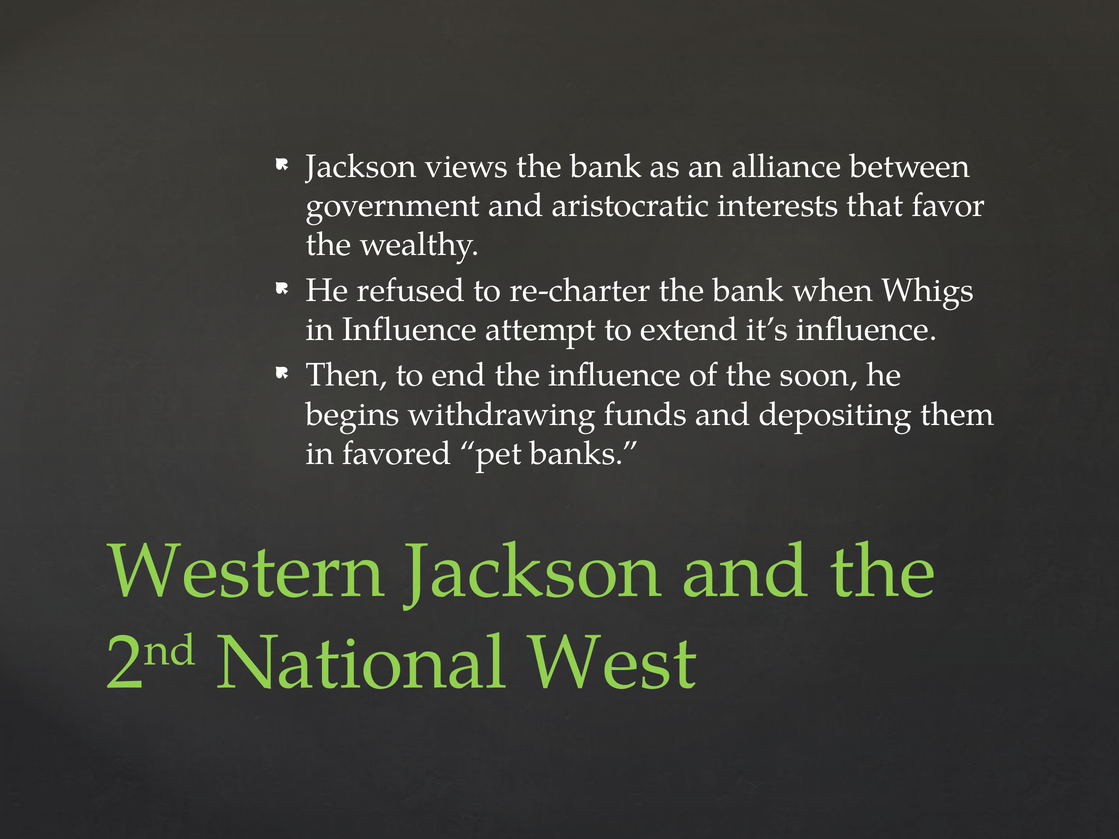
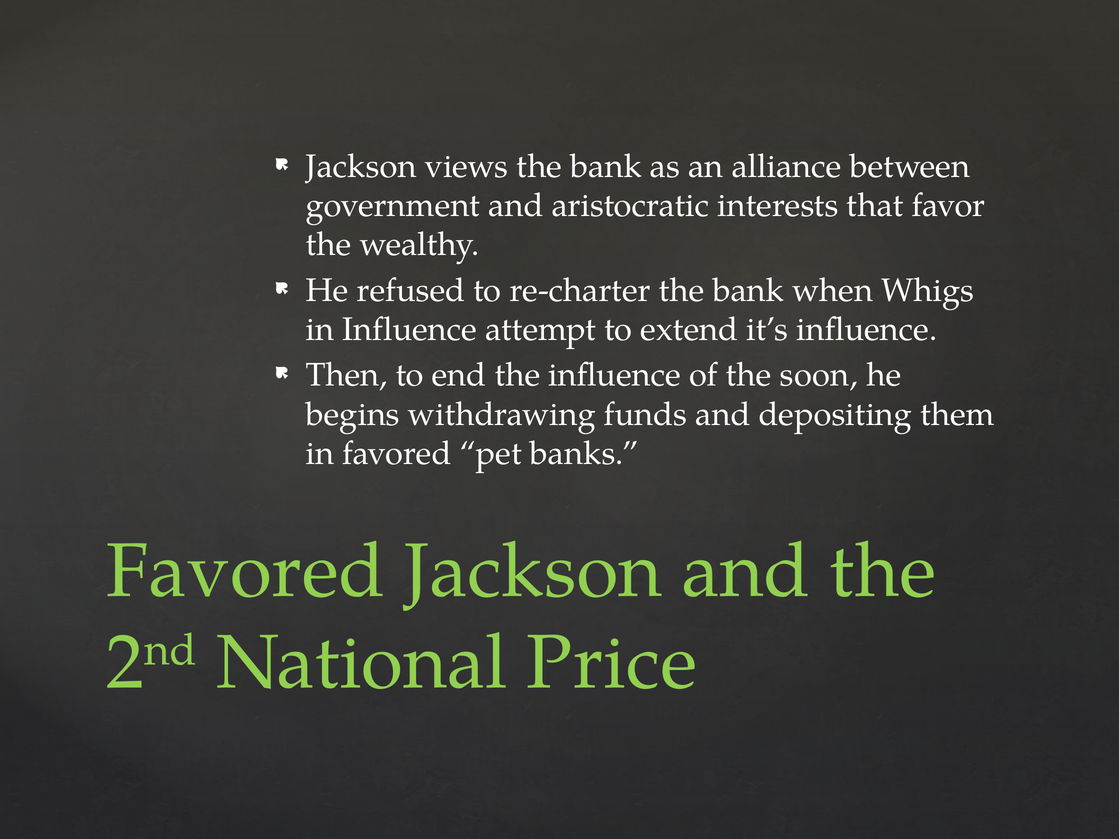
Western: Western -> Favored (246, 571)
West: West -> Price (612, 663)
